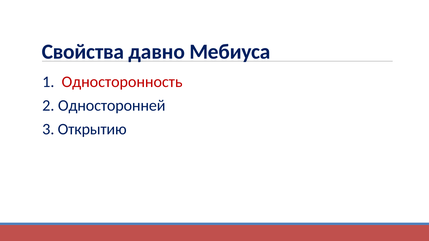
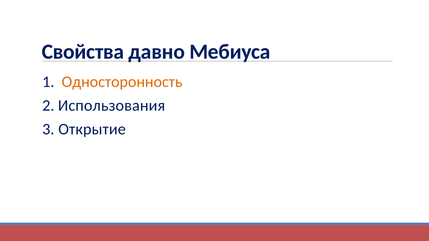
Односторонность colour: red -> orange (122, 82)
Односторонней: Односторонней -> Использования (112, 106)
Открытию: Открытию -> Открытие (92, 129)
